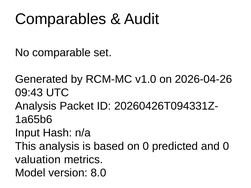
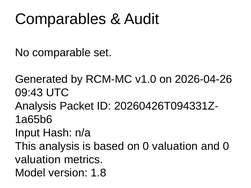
on 0 predicted: predicted -> valuation (175, 146)
8.0: 8.0 -> 1.8 (98, 173)
